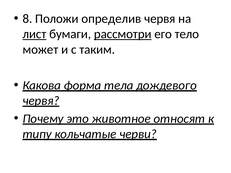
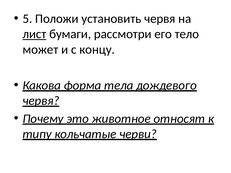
8: 8 -> 5 (27, 19)
определив: определив -> установить (111, 19)
рассмотри underline: present -> none (123, 34)
таким: таким -> концу (97, 50)
